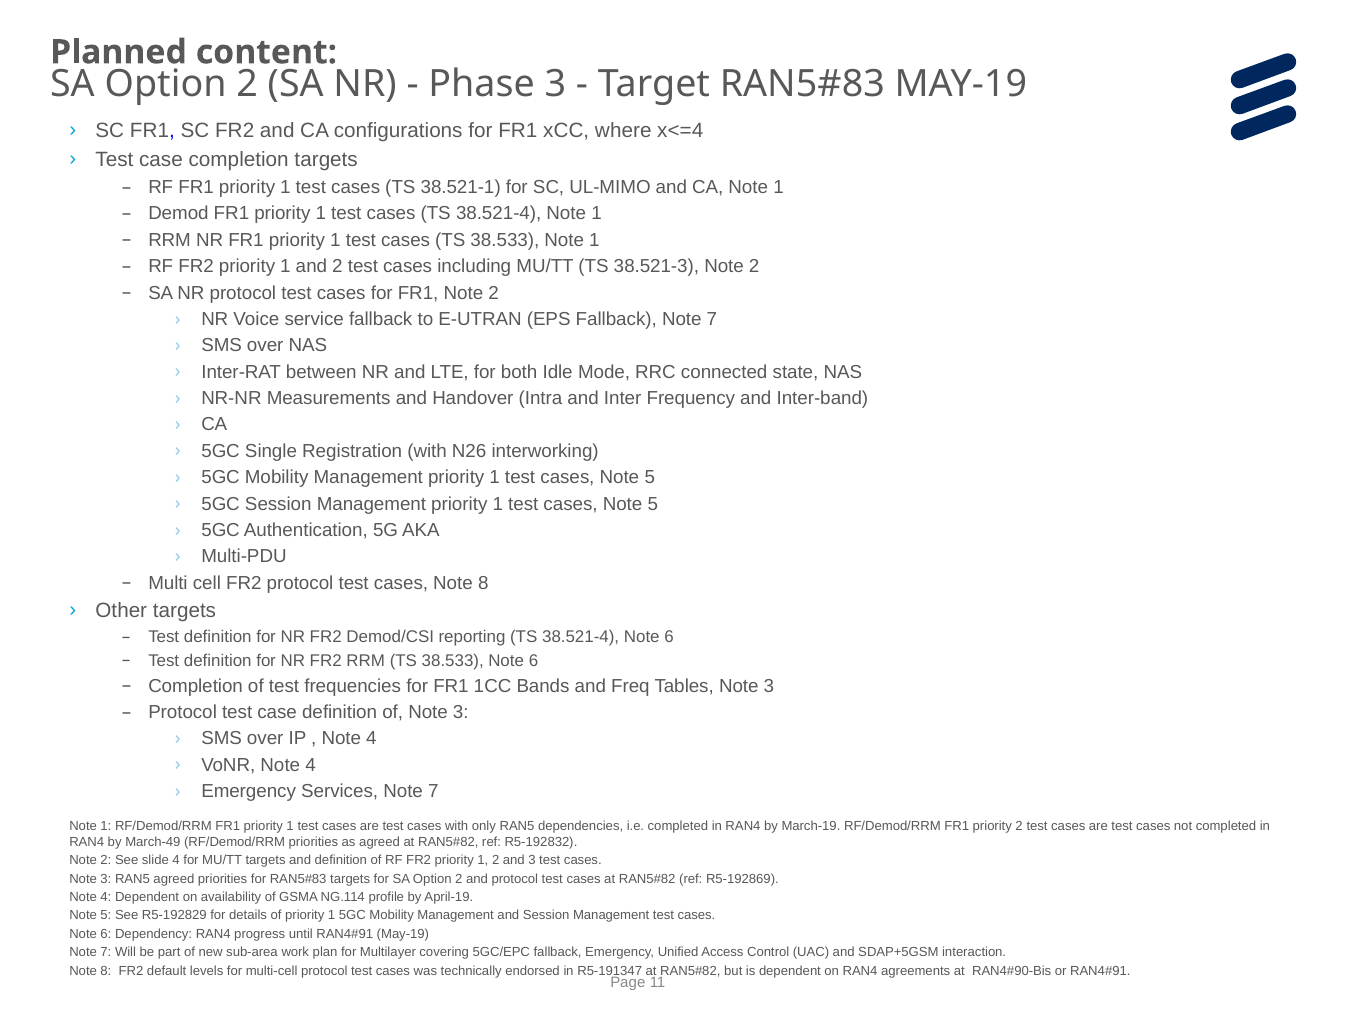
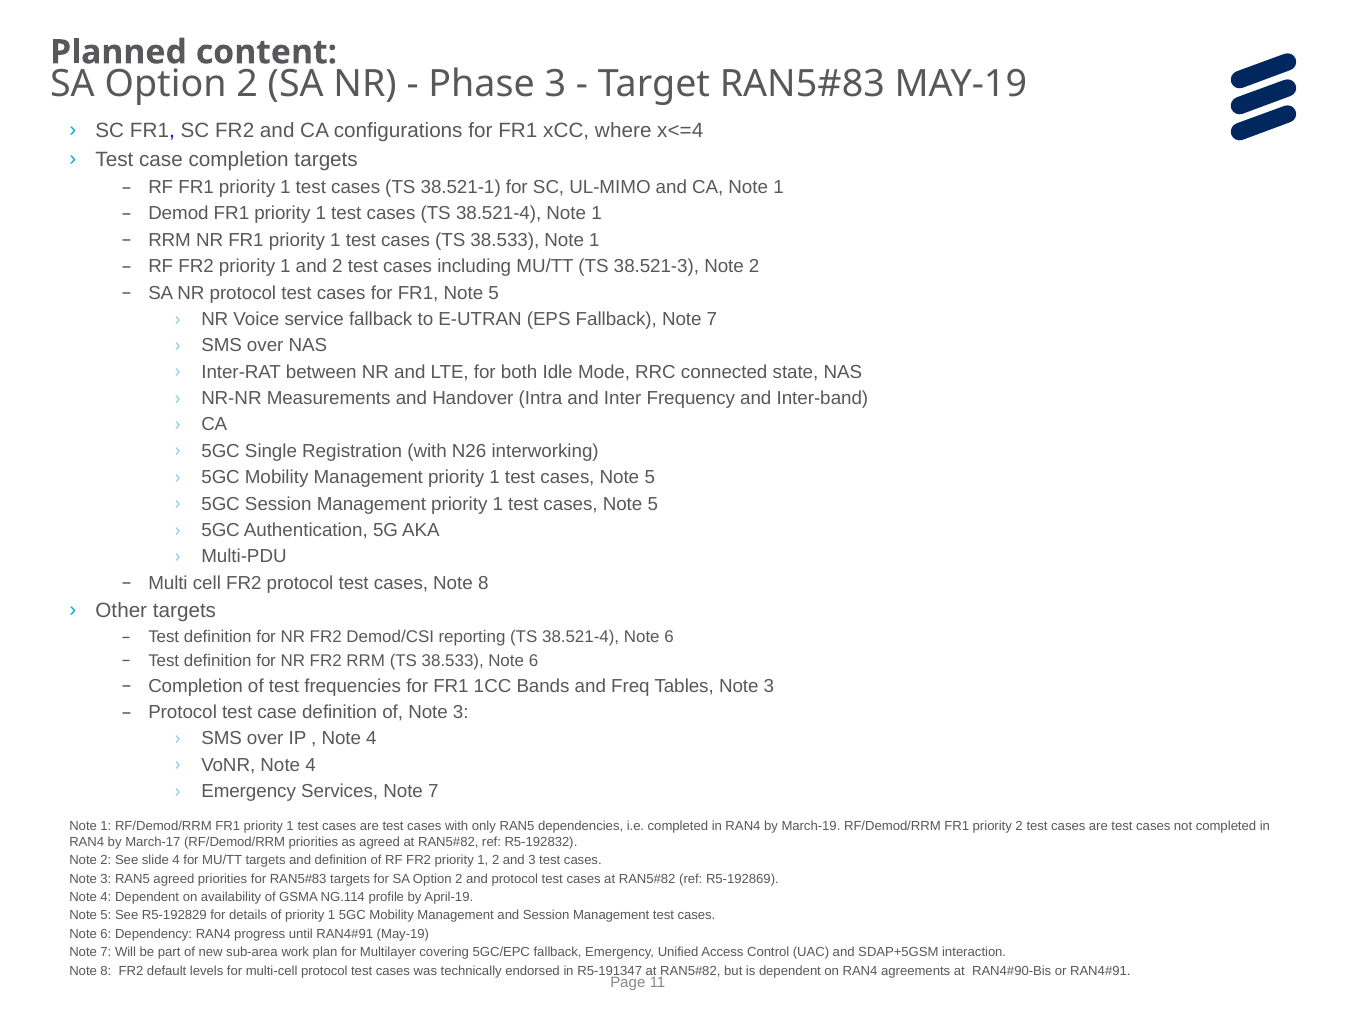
FR1 Note 2: 2 -> 5 (494, 293)
March-49: March-49 -> March-17 (153, 842)
